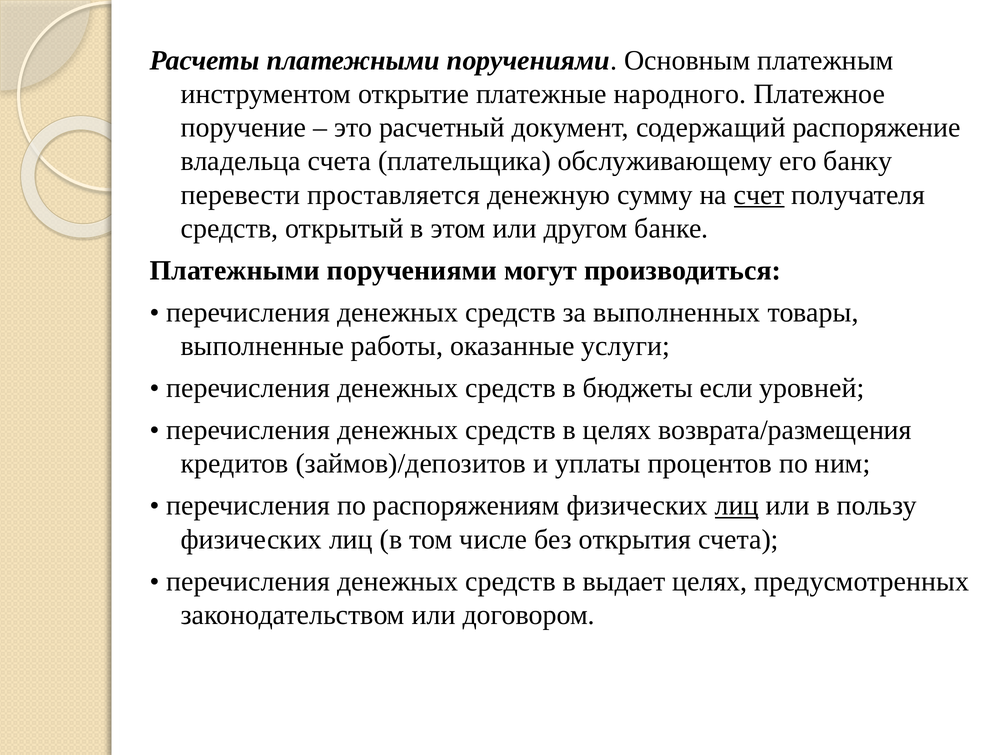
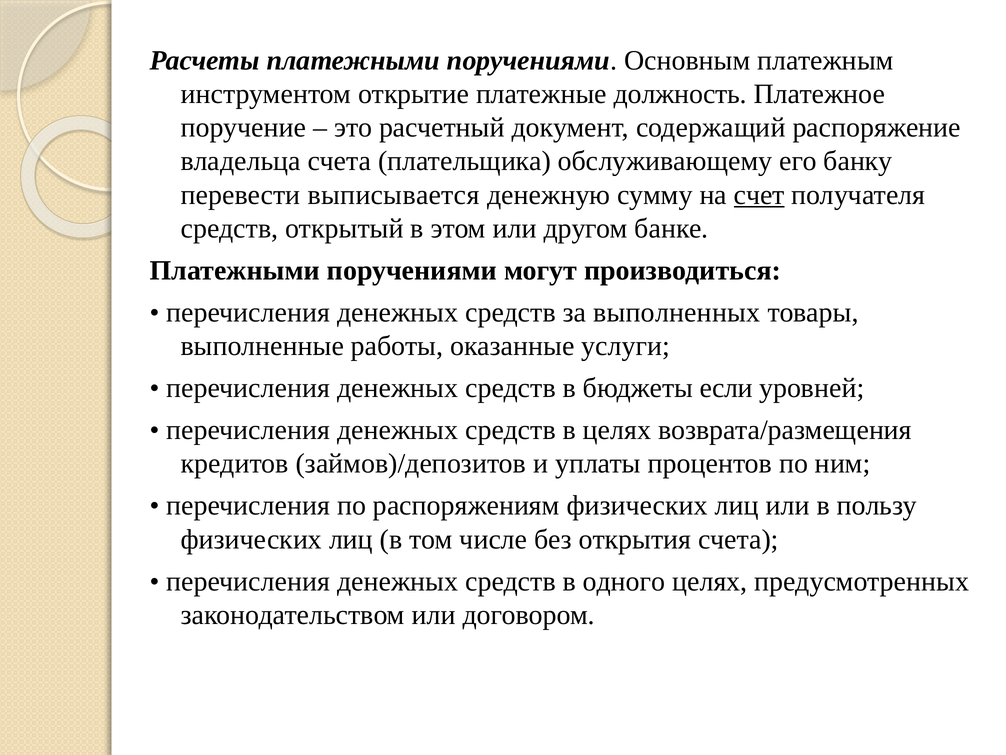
народного: народного -> должность (680, 94)
проставляется: проставляется -> выписывается (394, 195)
лиц underline: present -> none (737, 505)
выдает: выдает -> одного (624, 581)
